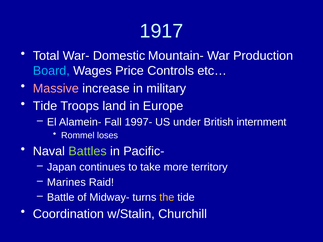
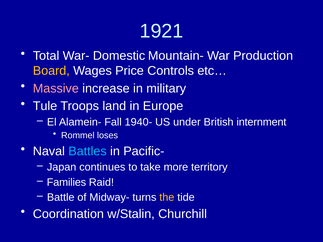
1917: 1917 -> 1921 (161, 31)
Board colour: light blue -> yellow (51, 71)
Tide: Tide -> Tule (45, 106)
1997-: 1997- -> 1940- (138, 122)
Battles colour: light green -> light blue (88, 151)
Marines: Marines -> Families (66, 182)
